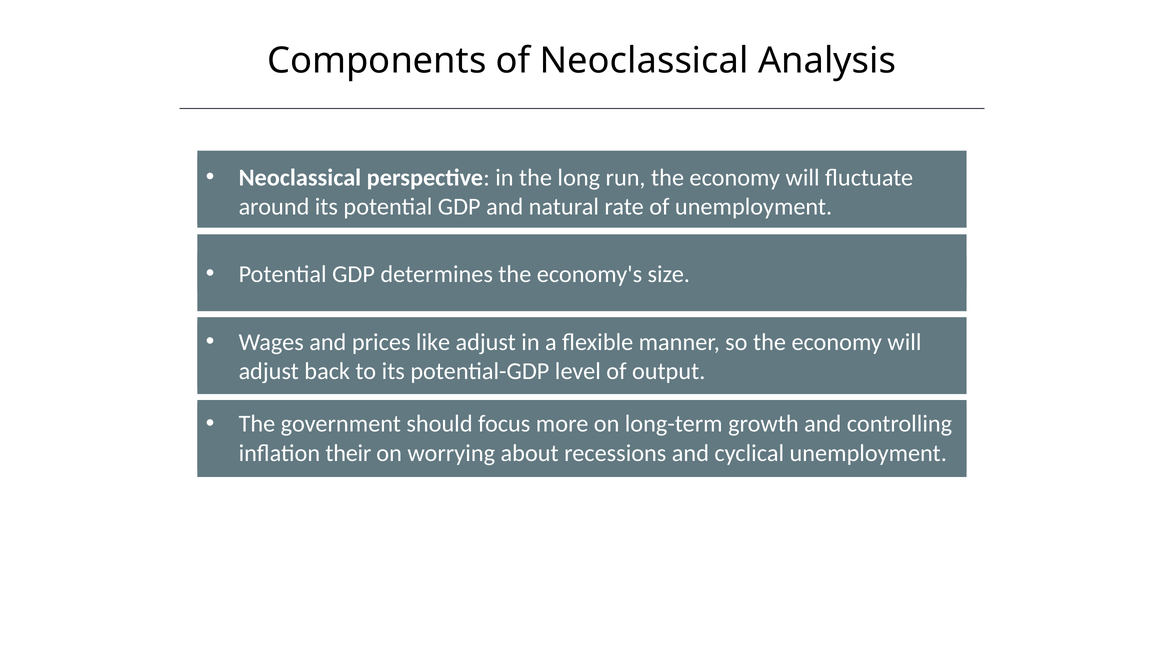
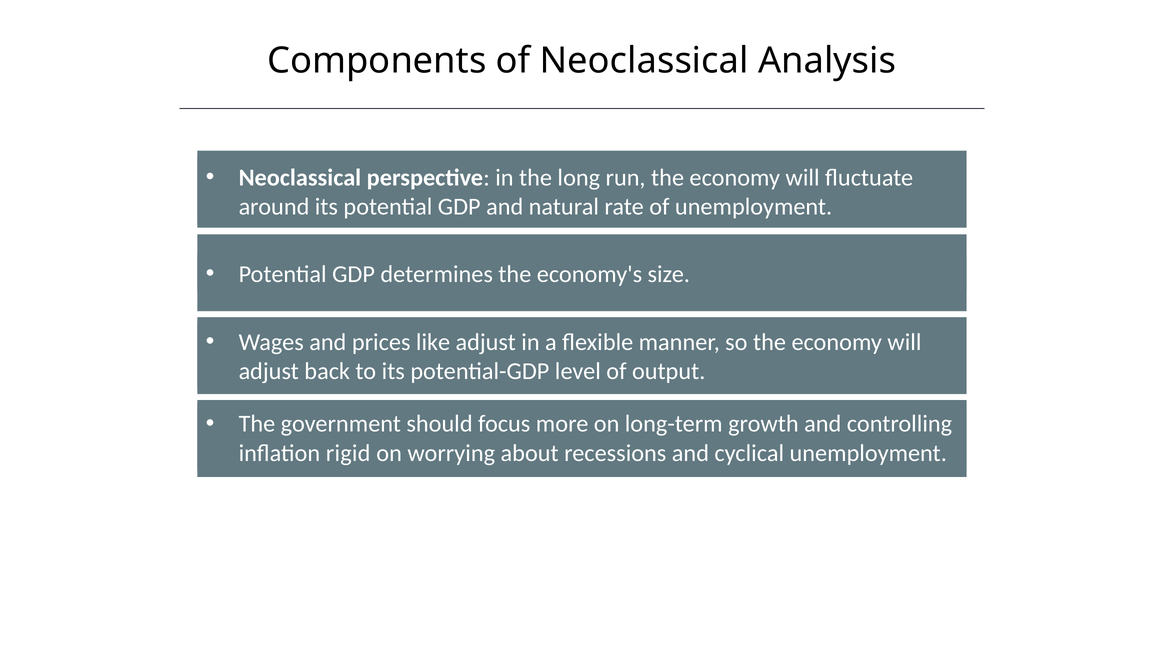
their: their -> rigid (348, 454)
